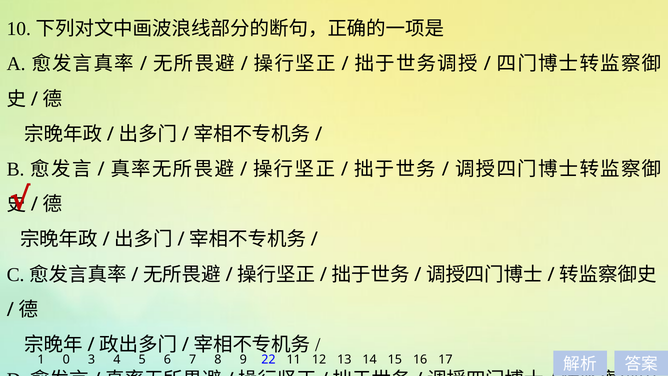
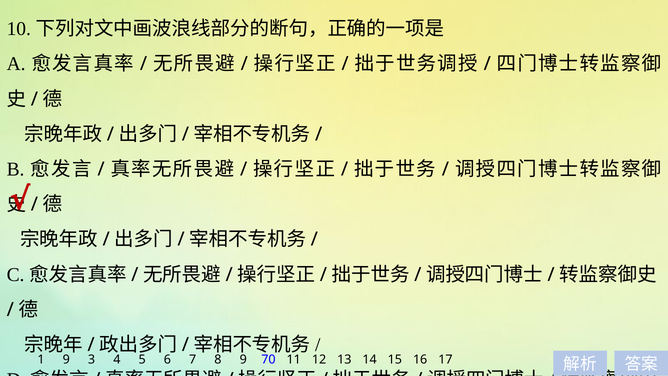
1 0: 0 -> 9 (66, 360)
22: 22 -> 70 (268, 360)
